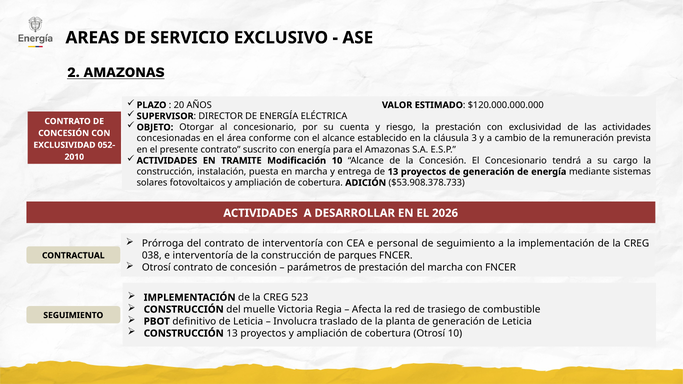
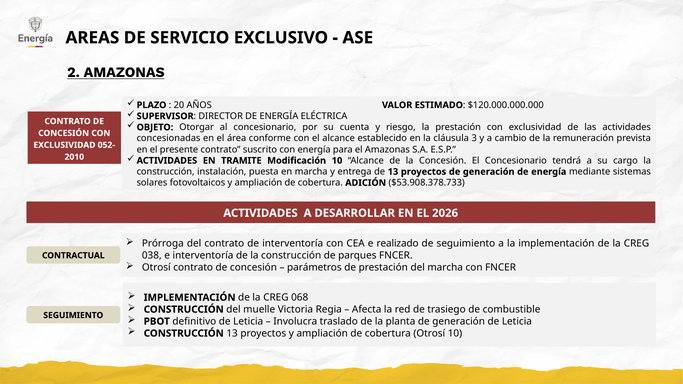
personal: personal -> realizado (398, 244)
523: 523 -> 068 (300, 298)
